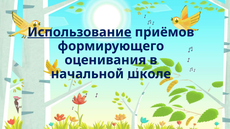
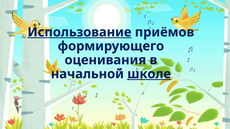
школе underline: none -> present (149, 74)
